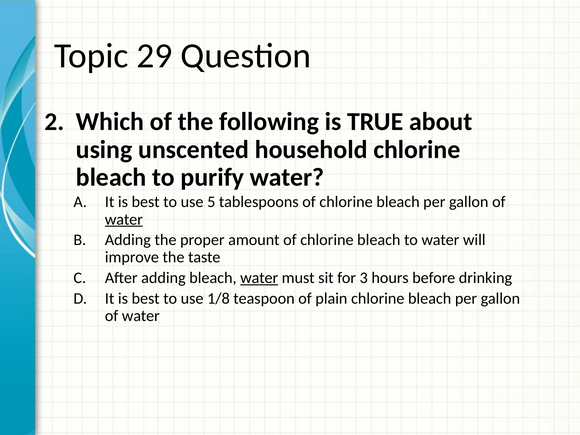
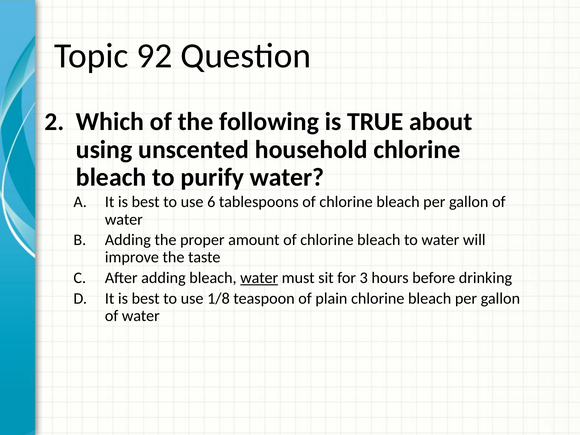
29: 29 -> 92 (155, 56)
5: 5 -> 6 (211, 202)
water underline: present -> none (124, 219)
